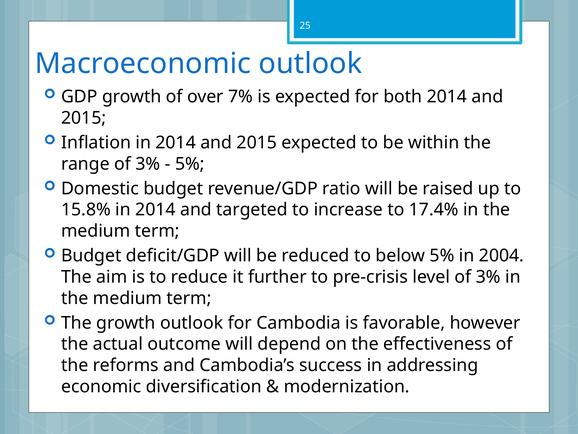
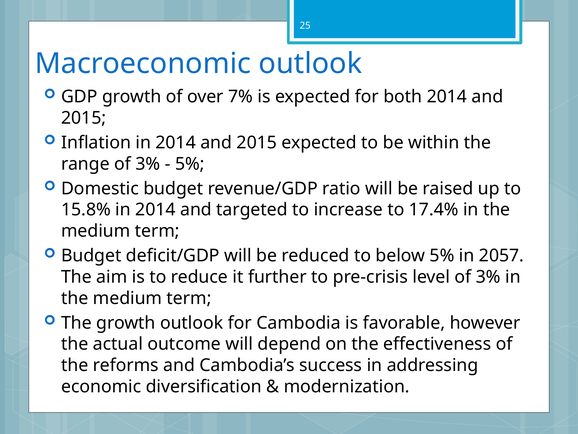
2004: 2004 -> 2057 (501, 255)
